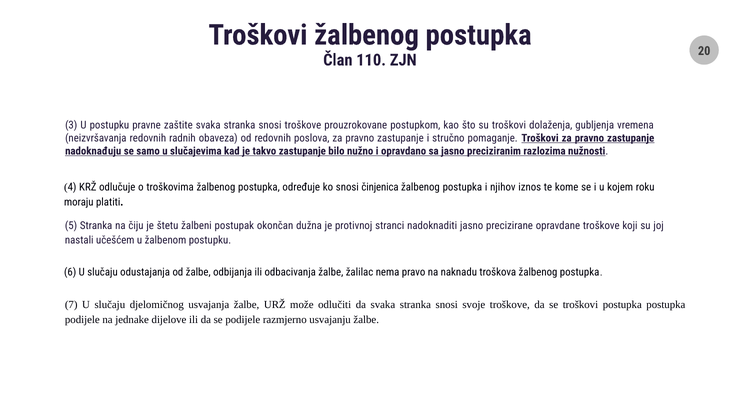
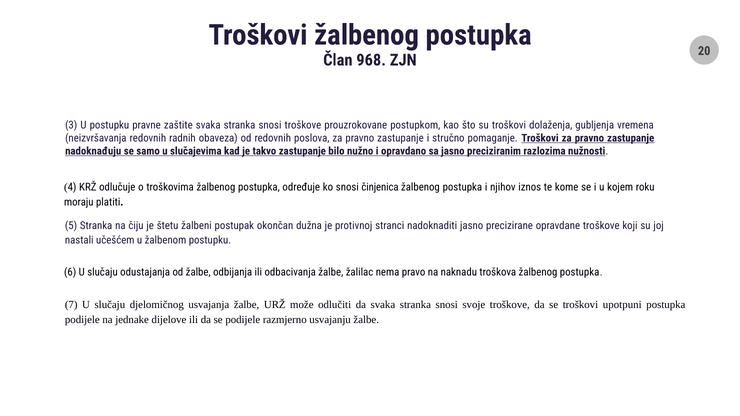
110: 110 -> 968 (371, 60)
troškovi postupka: postupka -> upotpuni (622, 305)
